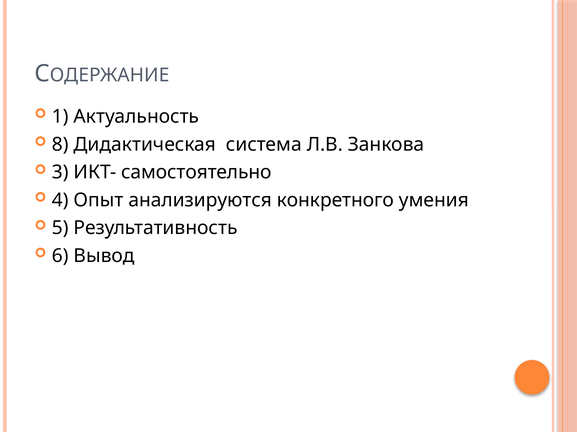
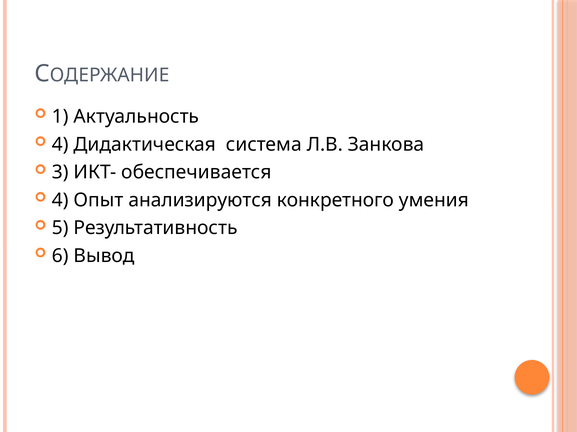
8: 8 -> 4 (60, 145)
самостоятельно: самостоятельно -> обеспечивается (196, 172)
